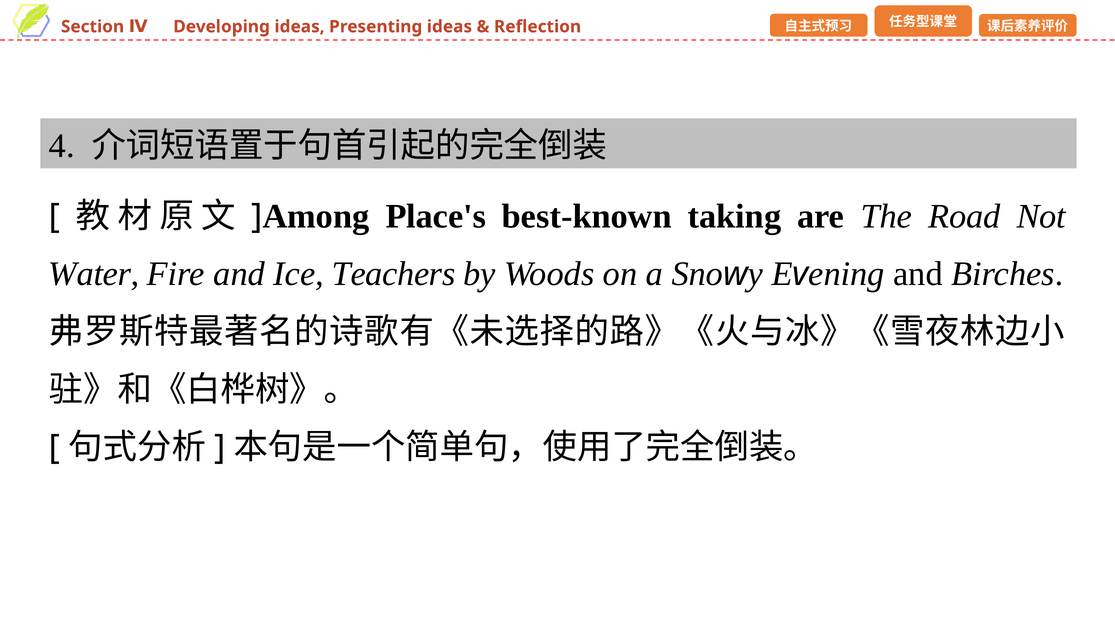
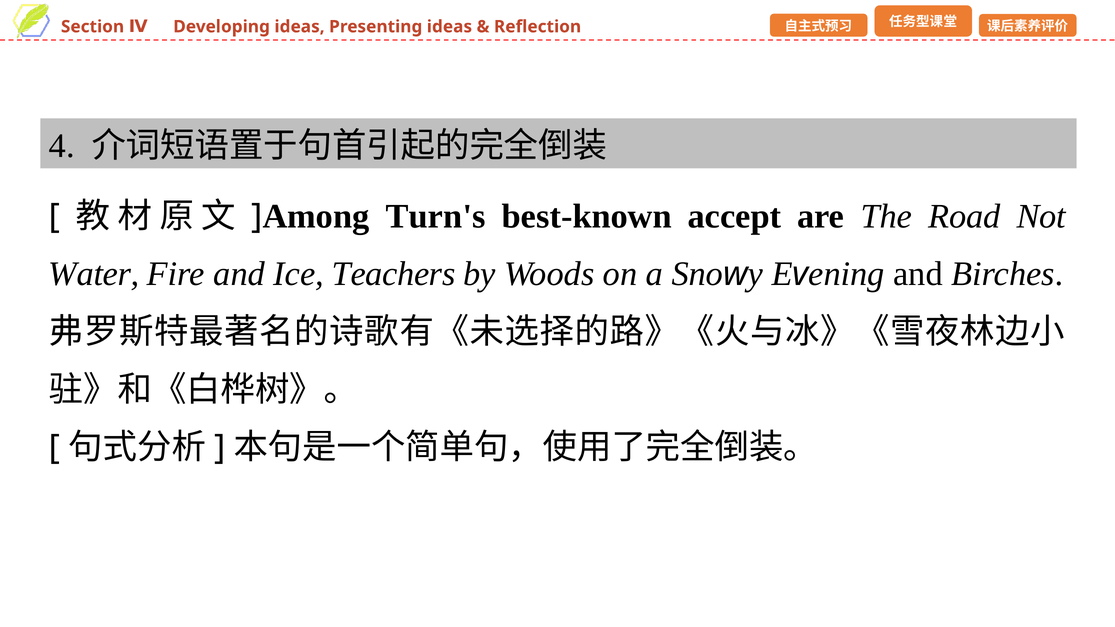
Place's: Place's -> Turn's (436, 216)
taking: taking -> accept (734, 216)
